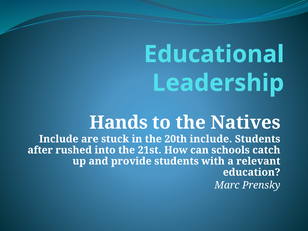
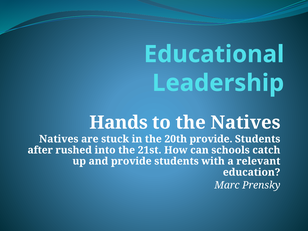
Include: Include -> Natives (59, 139)
20th include: include -> provide (211, 139)
